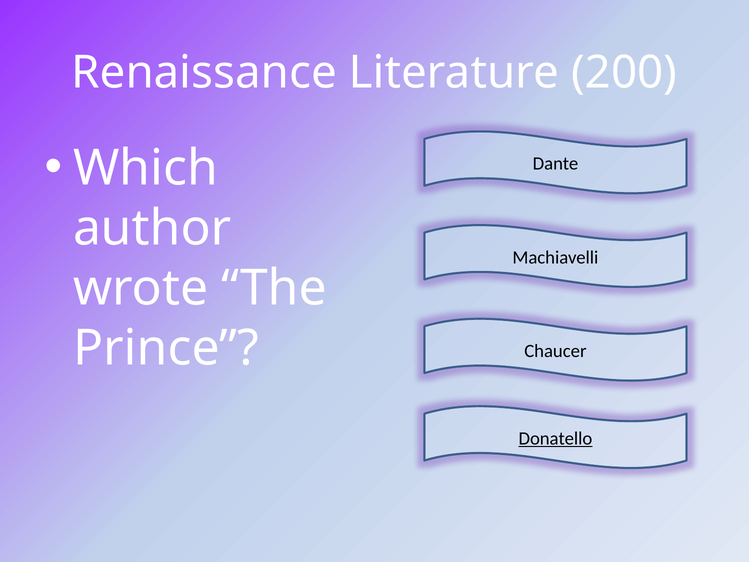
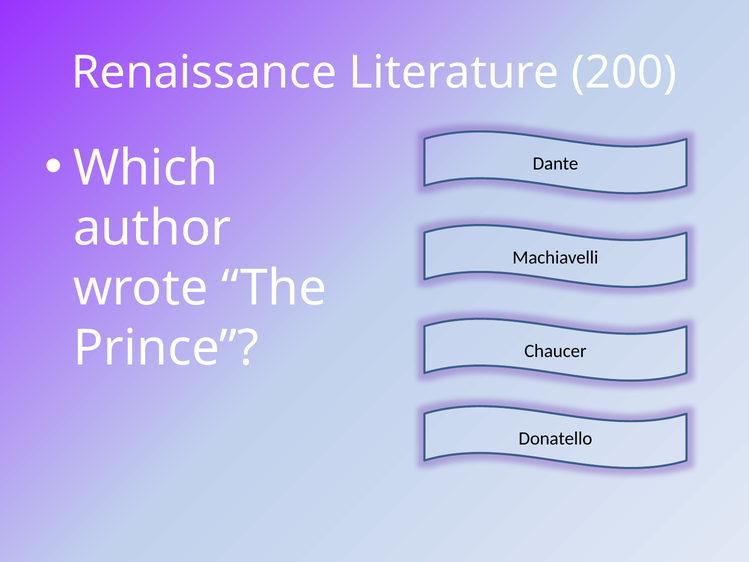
Donatello underline: present -> none (555, 438)
